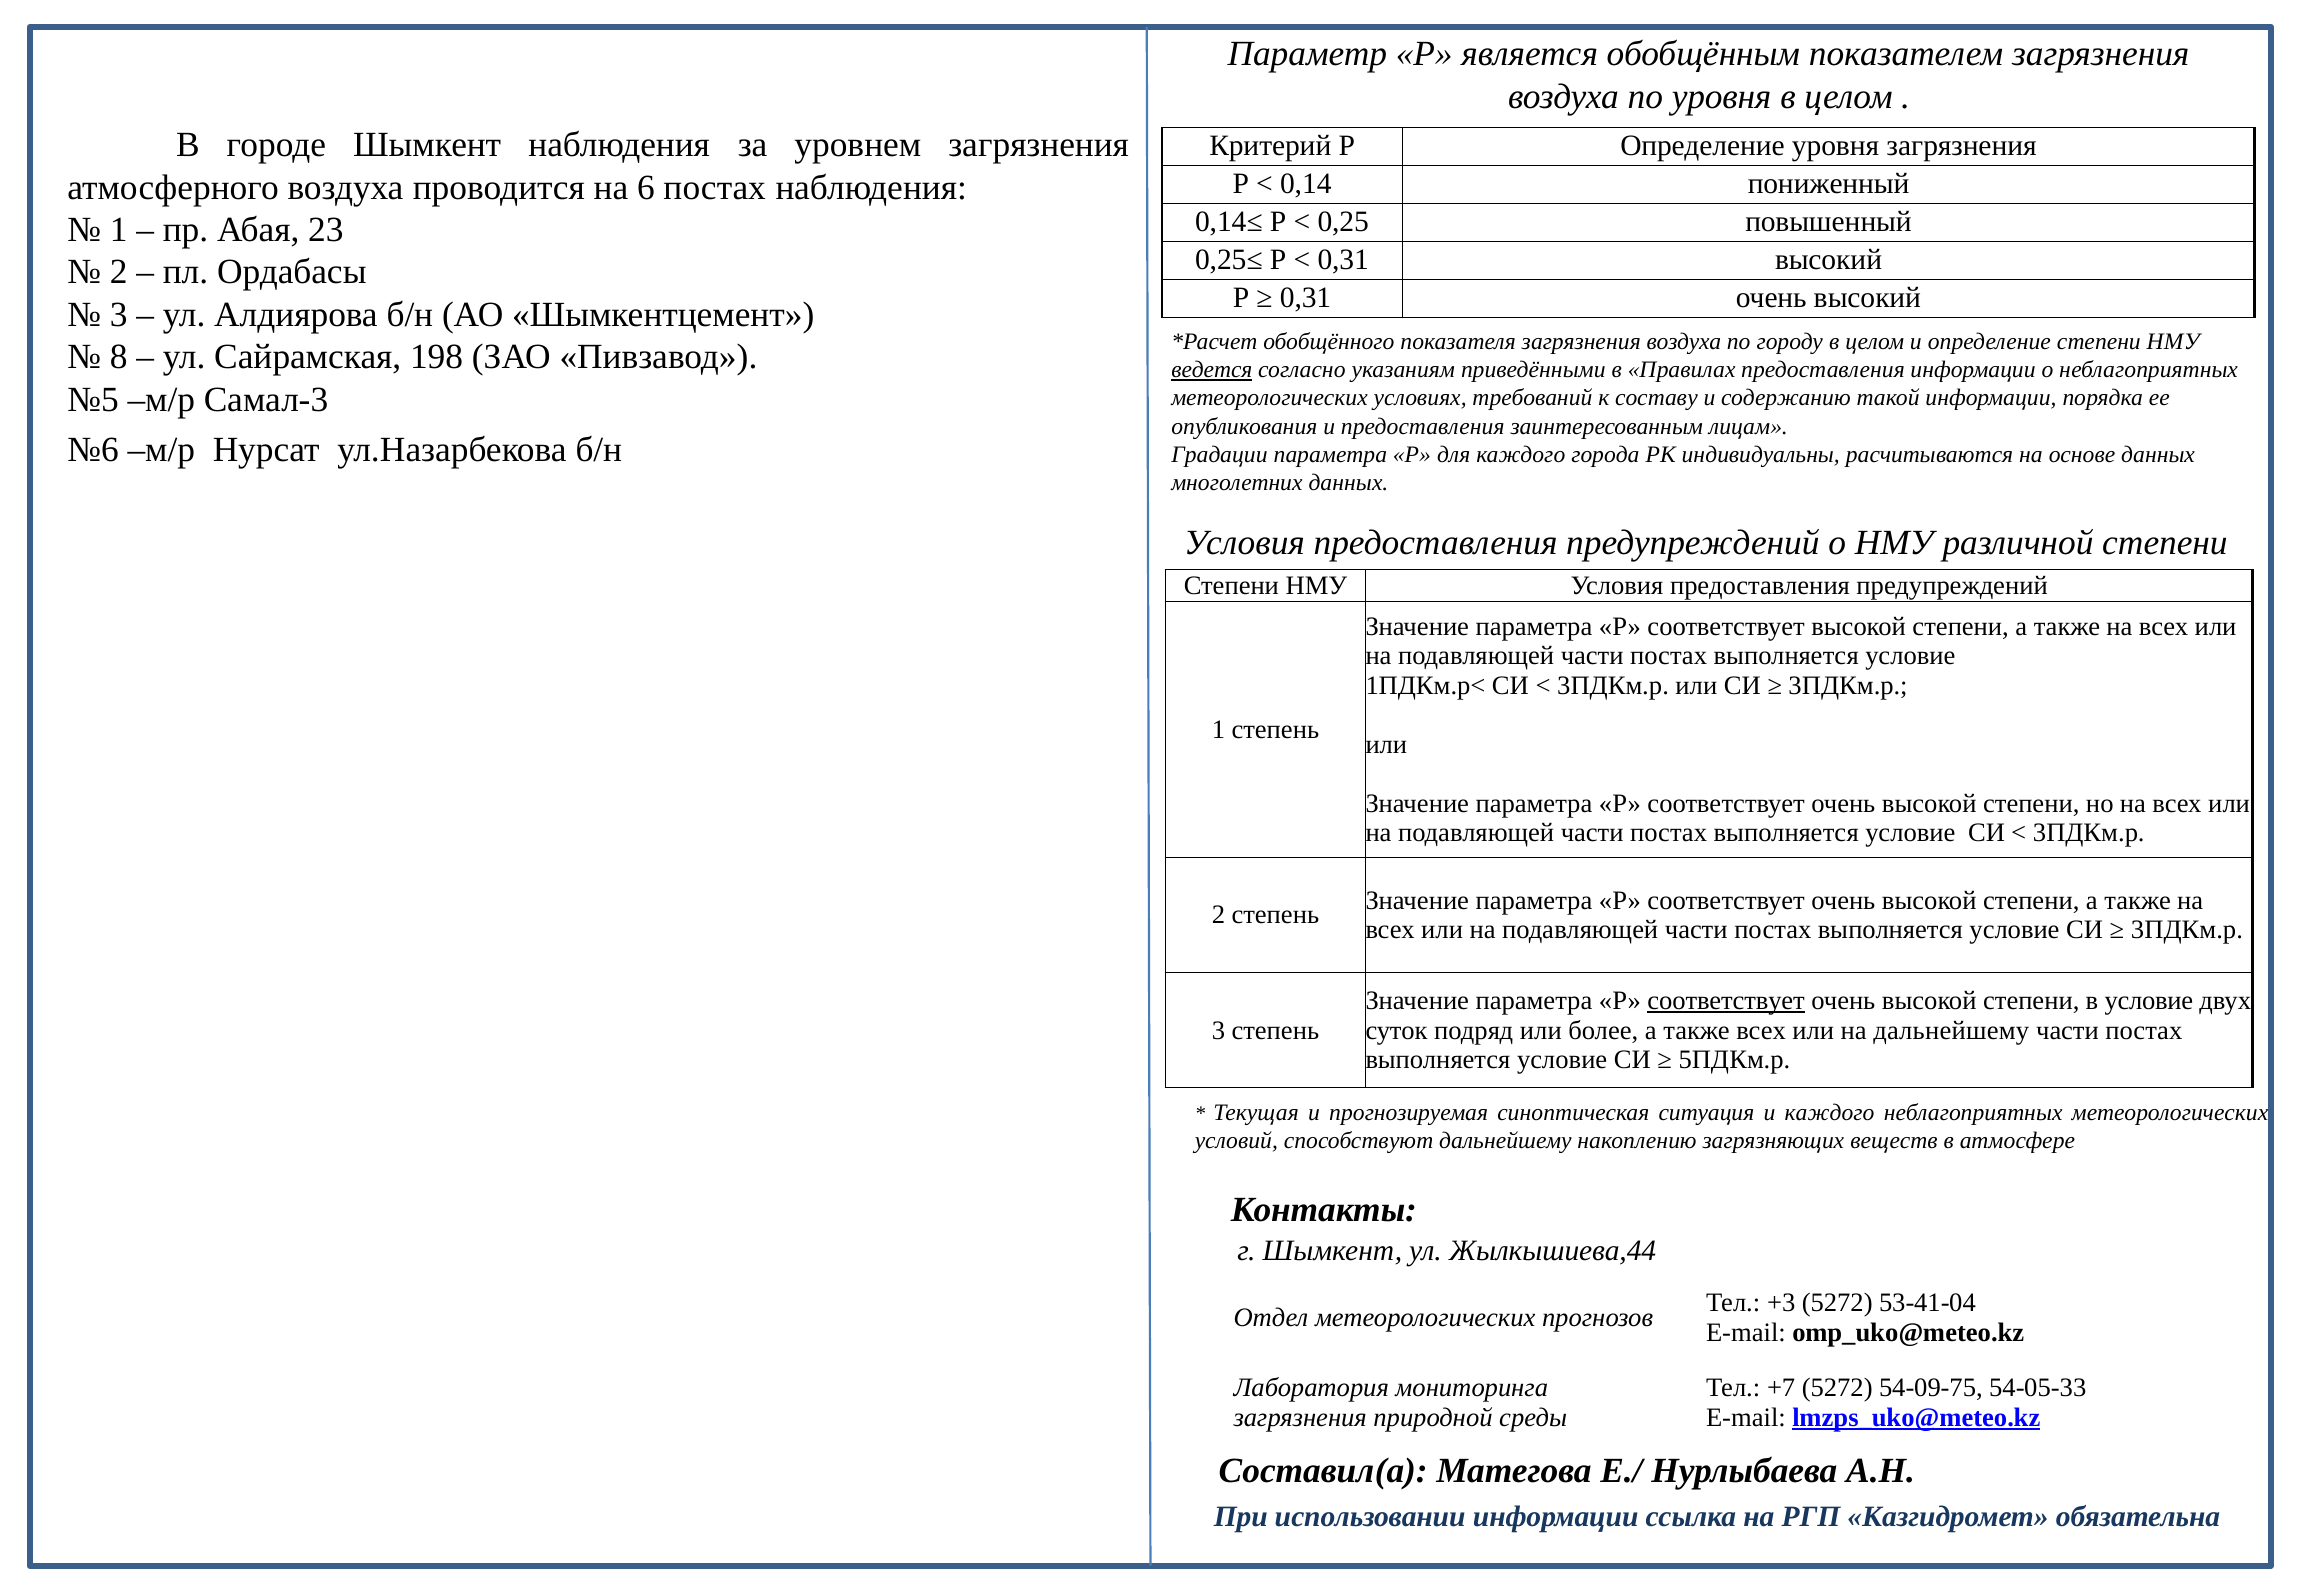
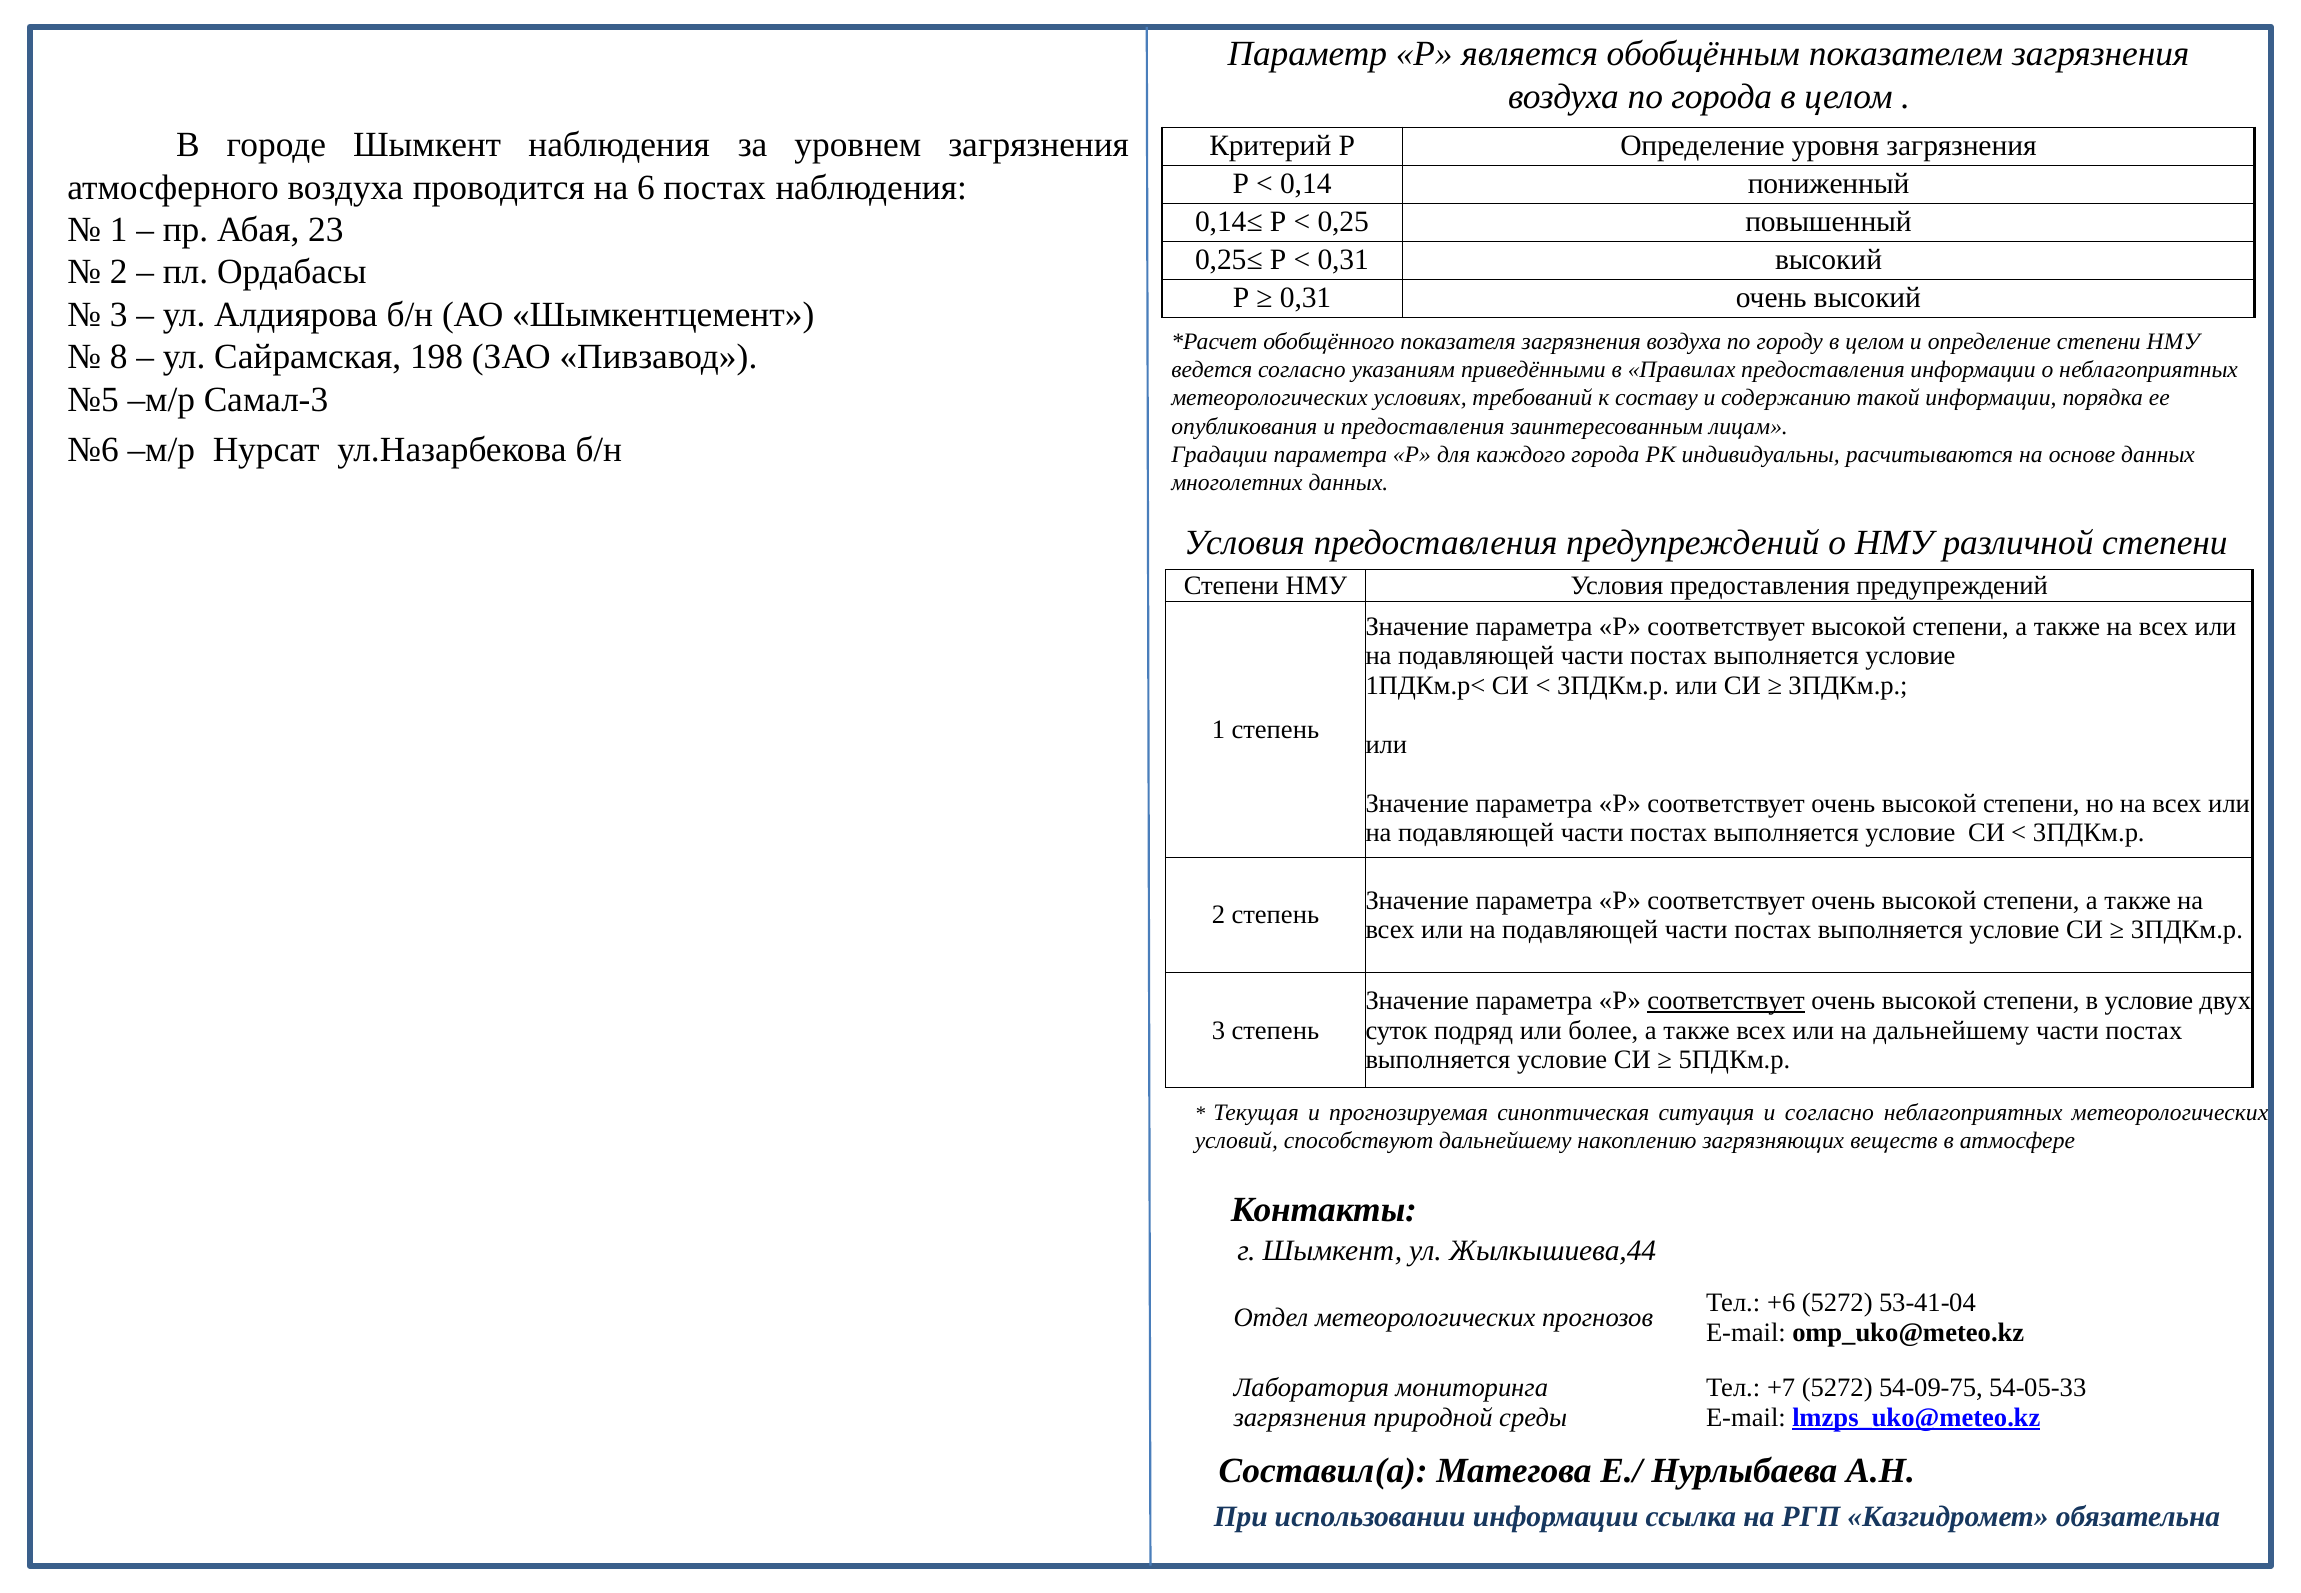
по уровня: уровня -> города (1722, 97)
ведется underline: present -> none (1212, 370)
и каждого: каждого -> согласно (1829, 1113)
+3: +3 -> +6 (1781, 1303)
